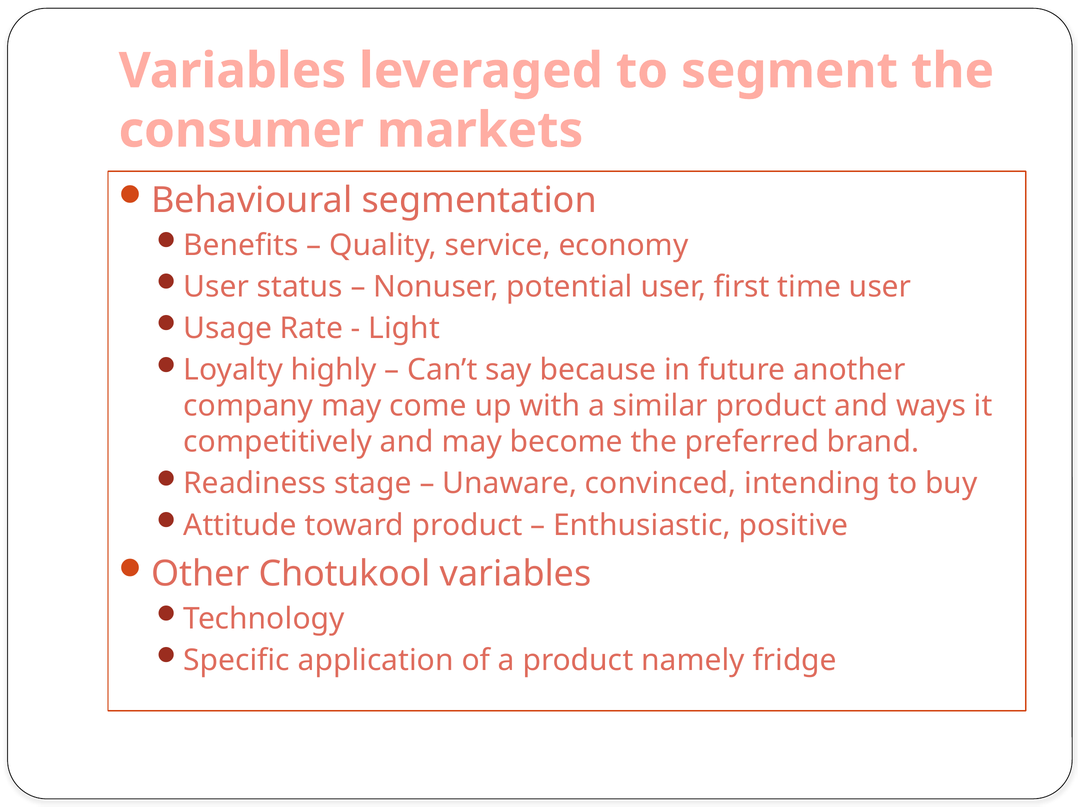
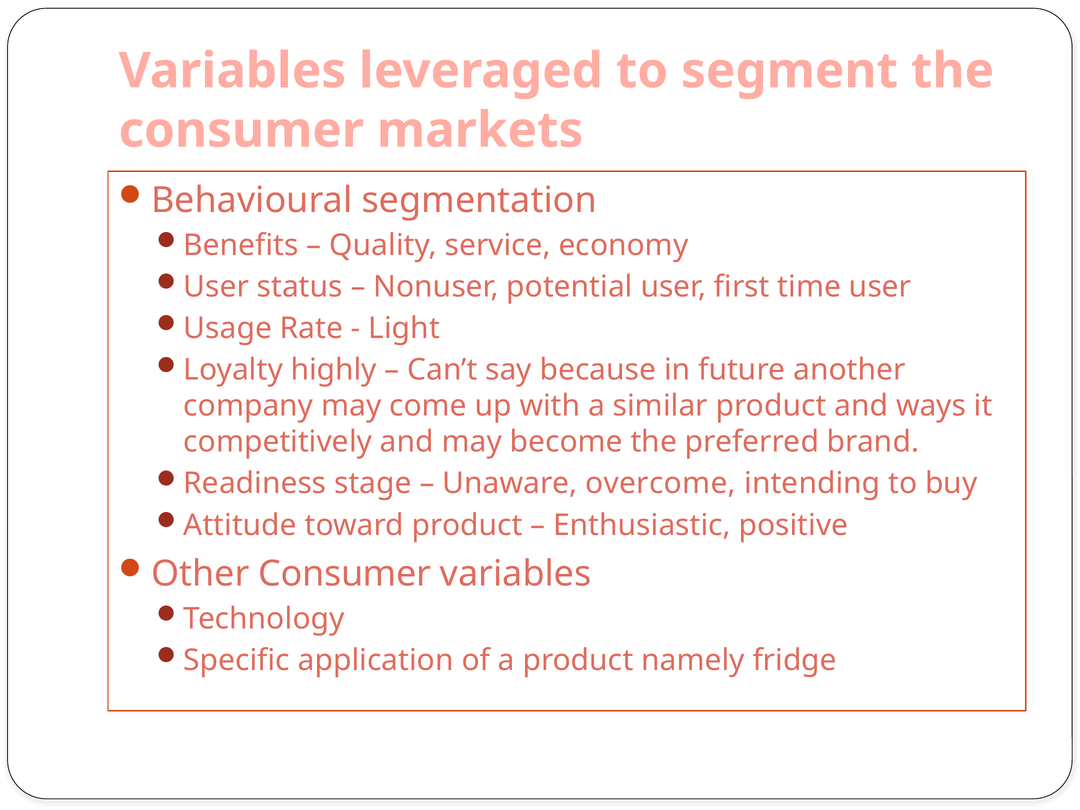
convinced: convinced -> overcome (661, 484)
Other Chotukool: Chotukool -> Consumer (345, 574)
